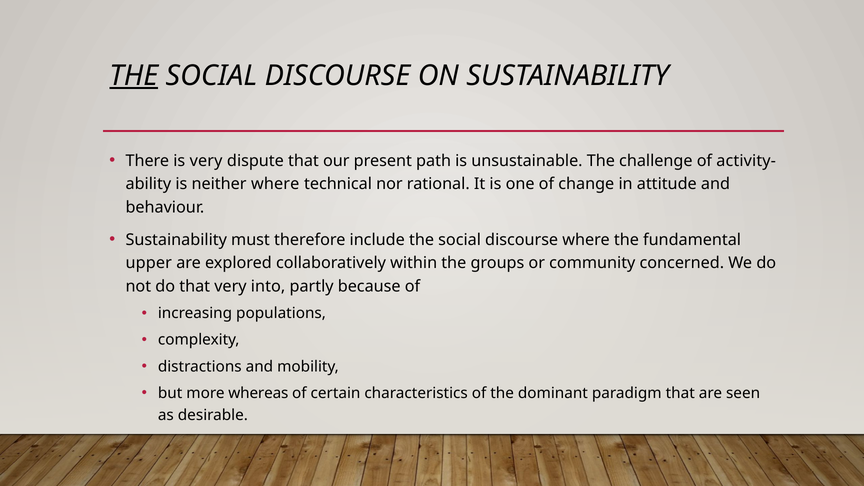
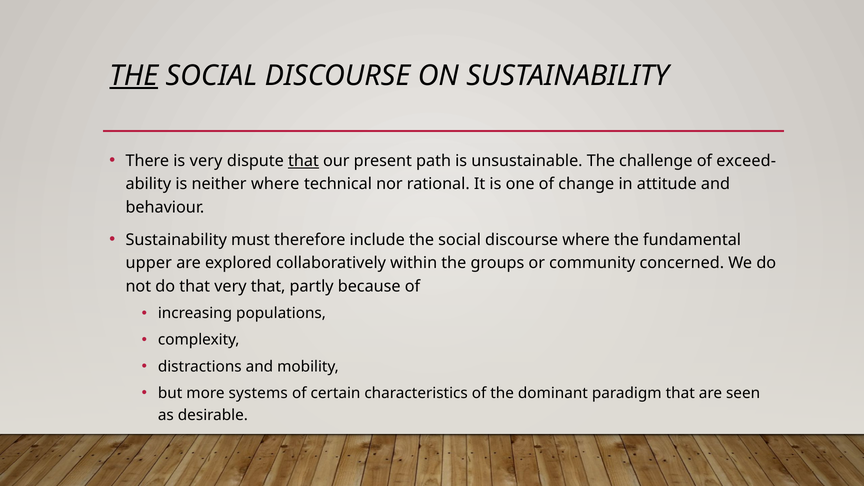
that underline: none -> present (303, 161)
activity-: activity- -> exceed- (746, 161)
very into: into -> that (268, 286)
whereas: whereas -> systems (258, 393)
